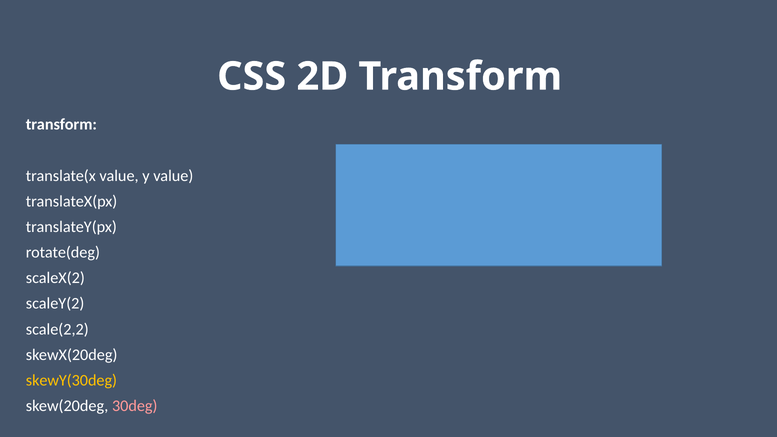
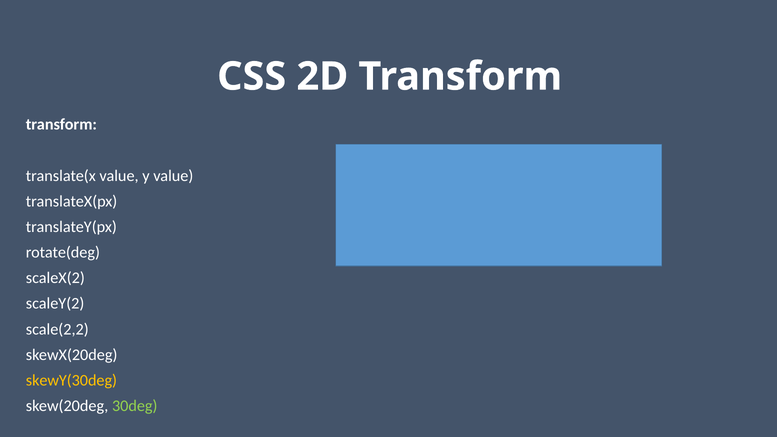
30deg colour: pink -> light green (135, 406)
